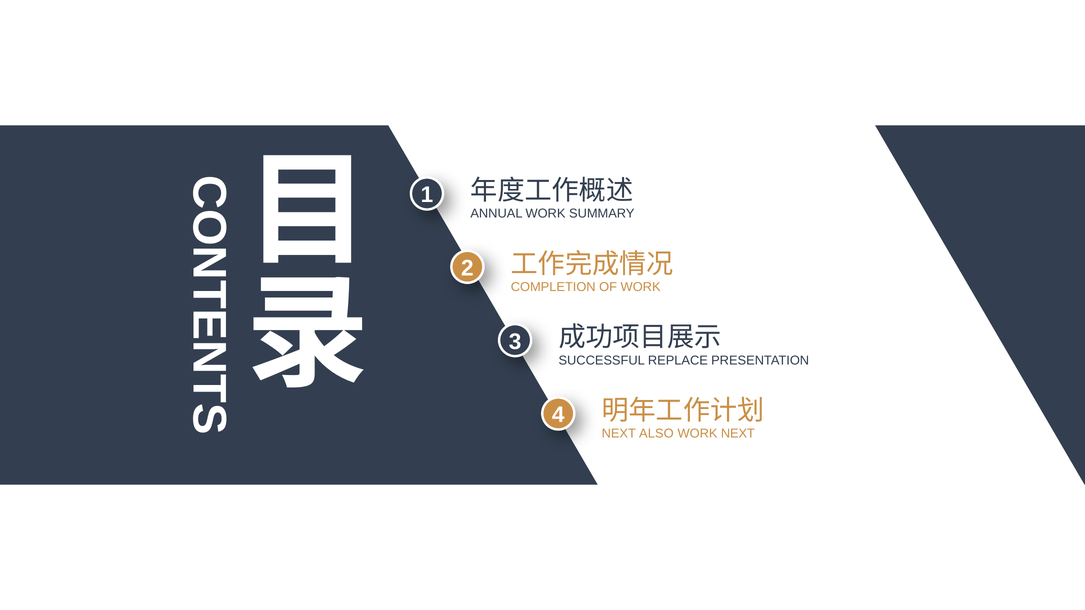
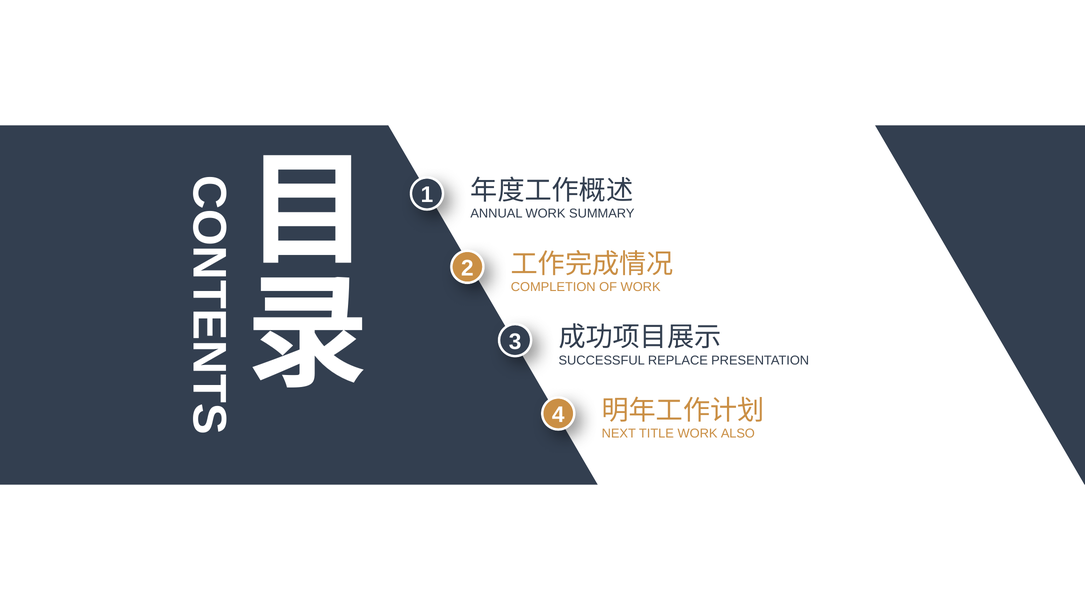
ALSO: ALSO -> TITLE (656, 434)
WORK NEXT: NEXT -> ALSO (738, 434)
